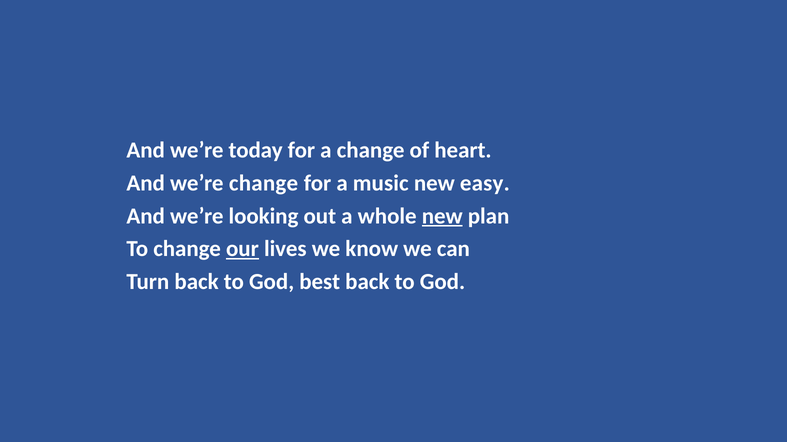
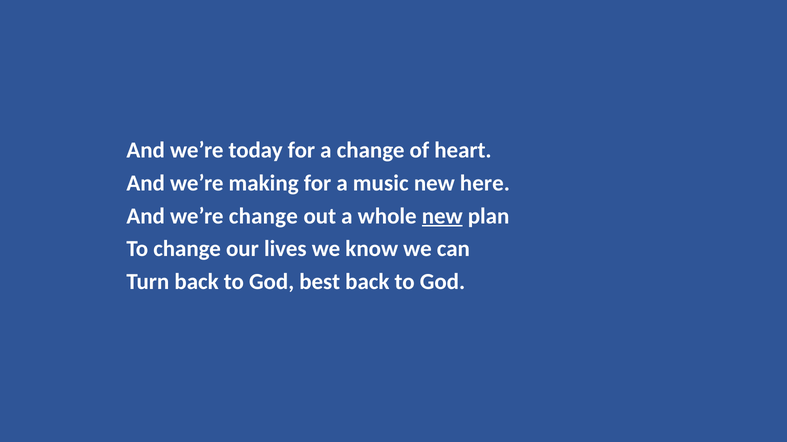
we’re change: change -> making (264, 183)
easy: easy -> here (485, 183)
we’re looking: looking -> change (263, 216)
our underline: present -> none (242, 249)
